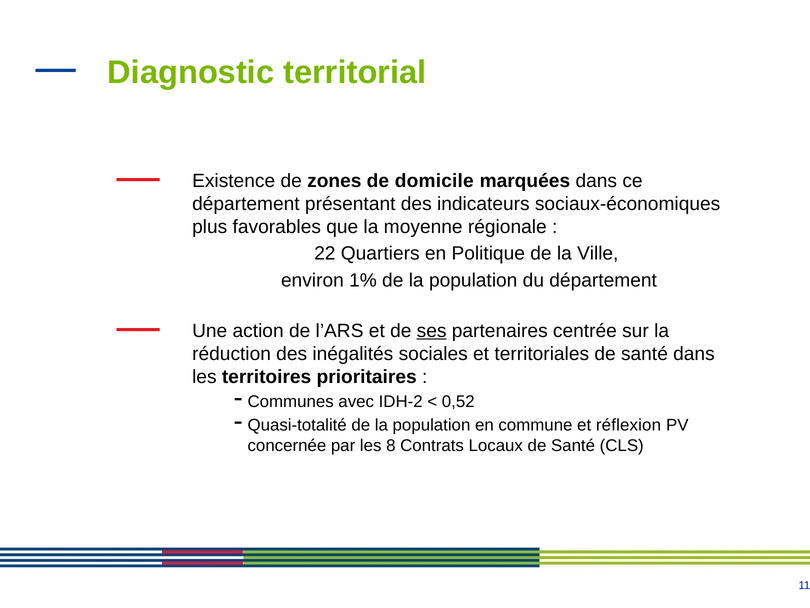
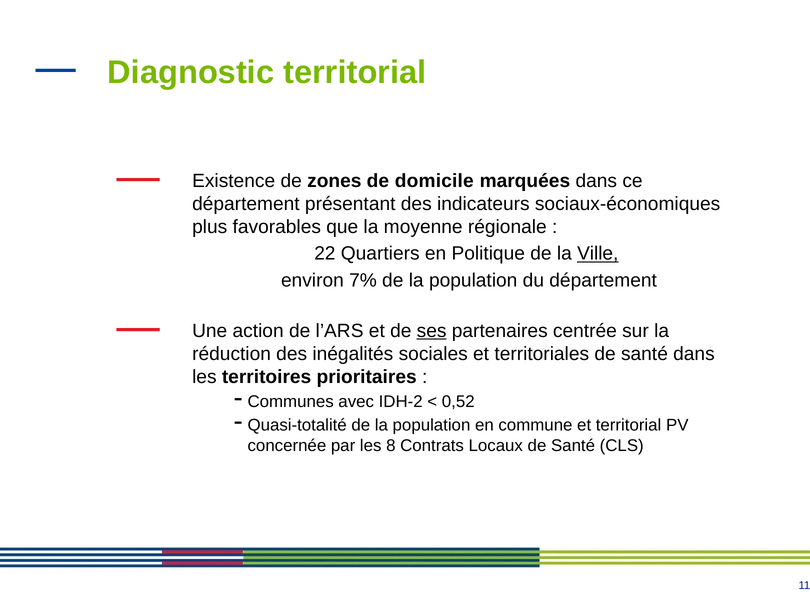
Ville underline: none -> present (598, 253)
1%: 1% -> 7% (363, 280)
et réflexion: réflexion -> territorial (629, 425)
